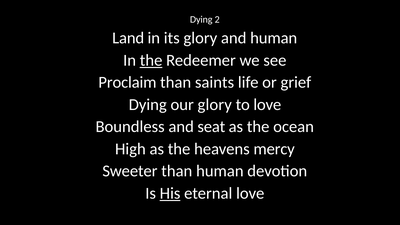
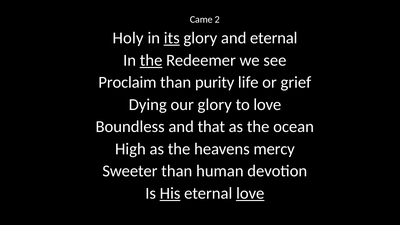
Dying: Dying -> Came (201, 20)
Land: Land -> Holy (128, 38)
its underline: none -> present (172, 38)
and human: human -> eternal (274, 38)
saints: saints -> purity (215, 82)
seat: seat -> that (211, 127)
love underline: none -> present (250, 193)
